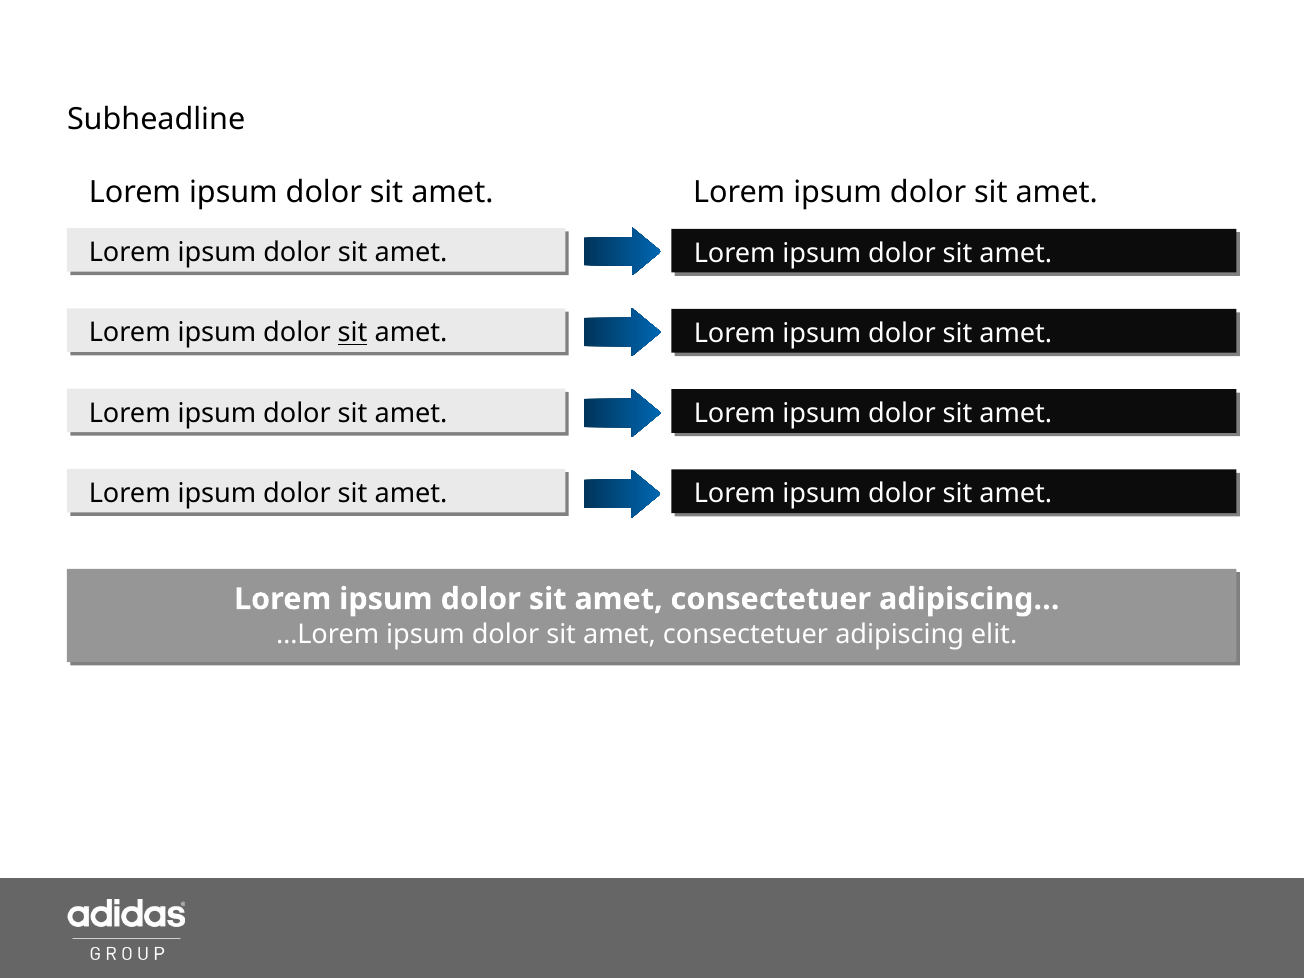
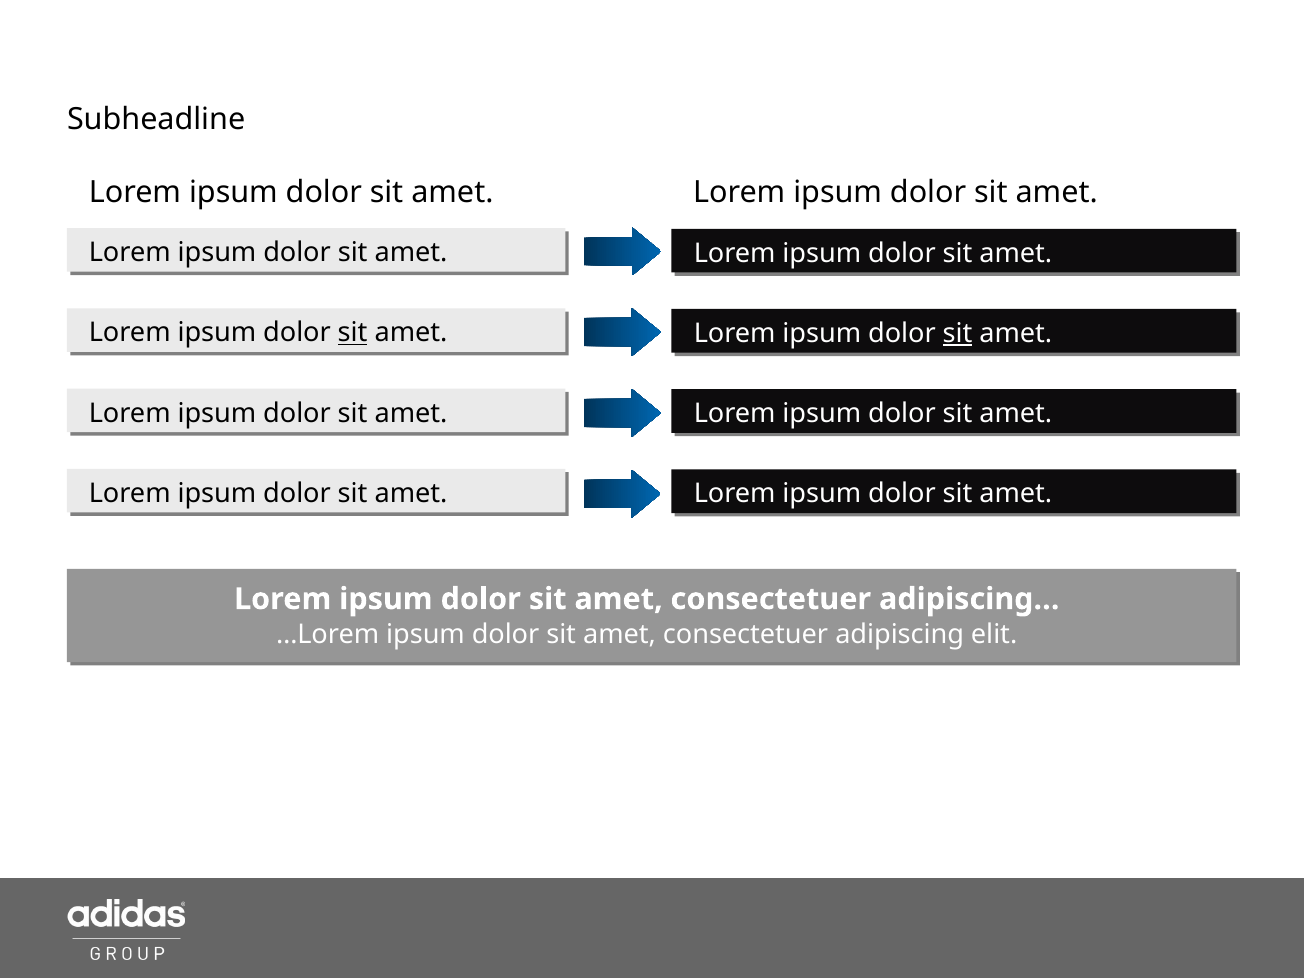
sit underline: none -> present (957, 333)
